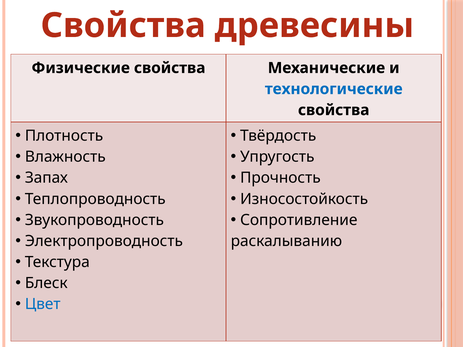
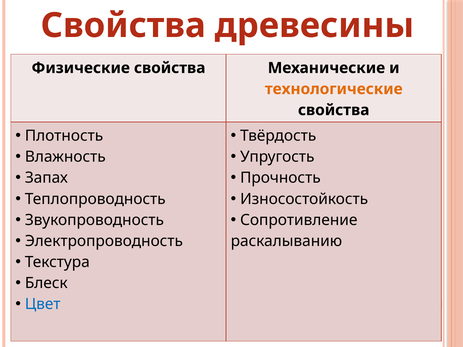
технологические colour: blue -> orange (334, 89)
